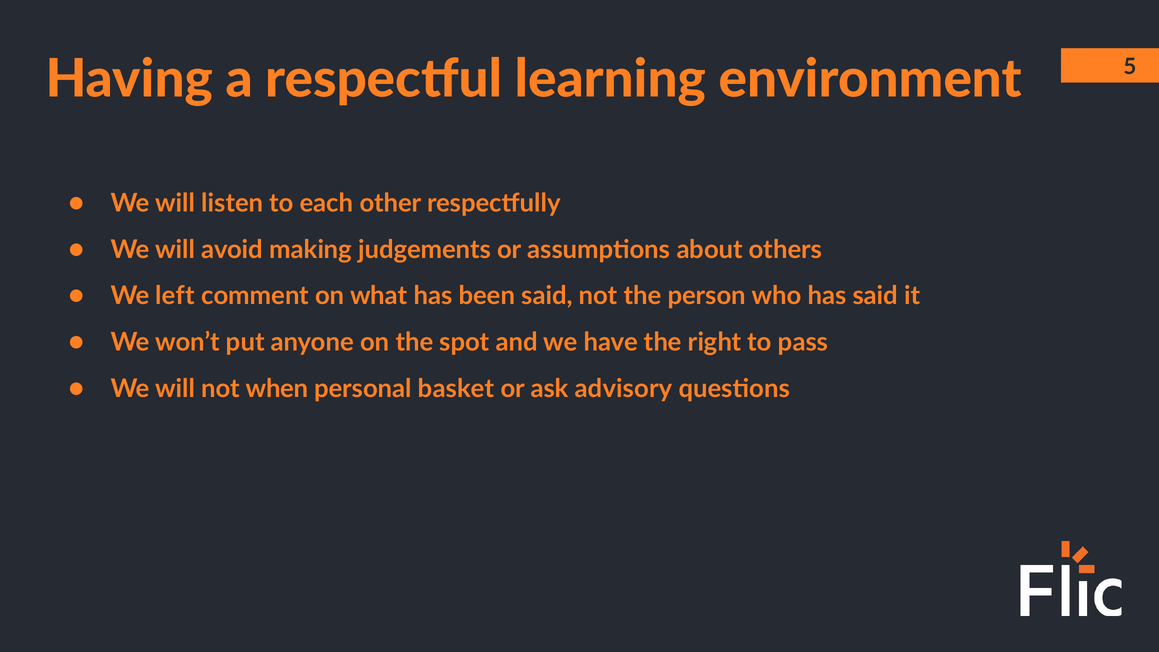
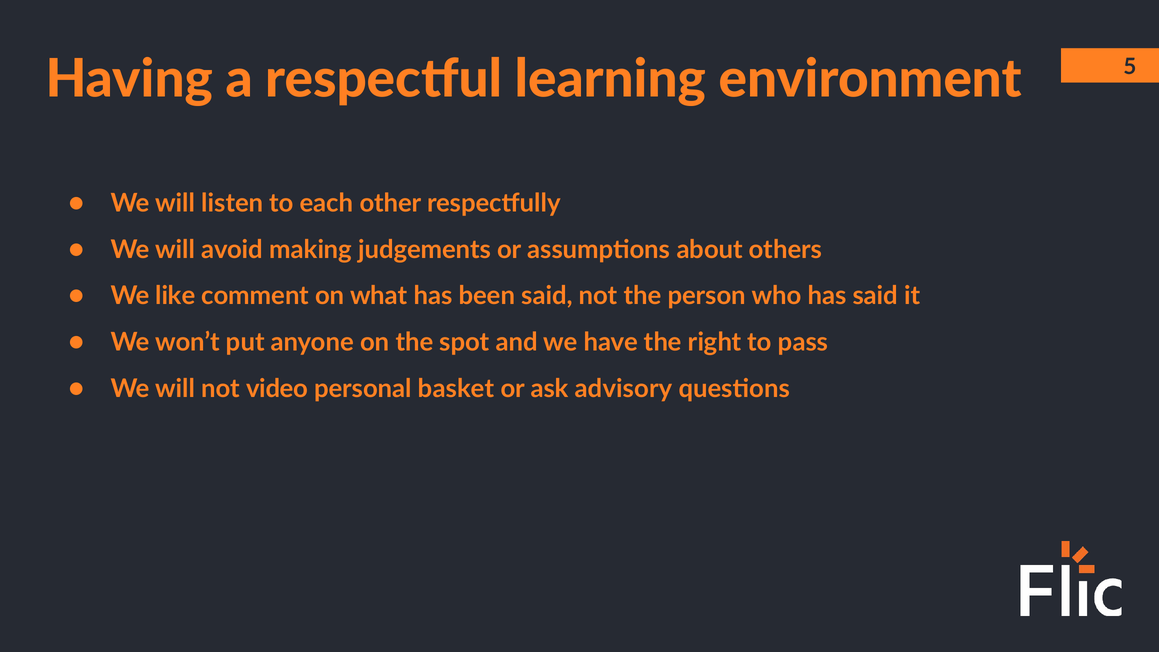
left: left -> like (175, 296)
when: when -> video (277, 388)
